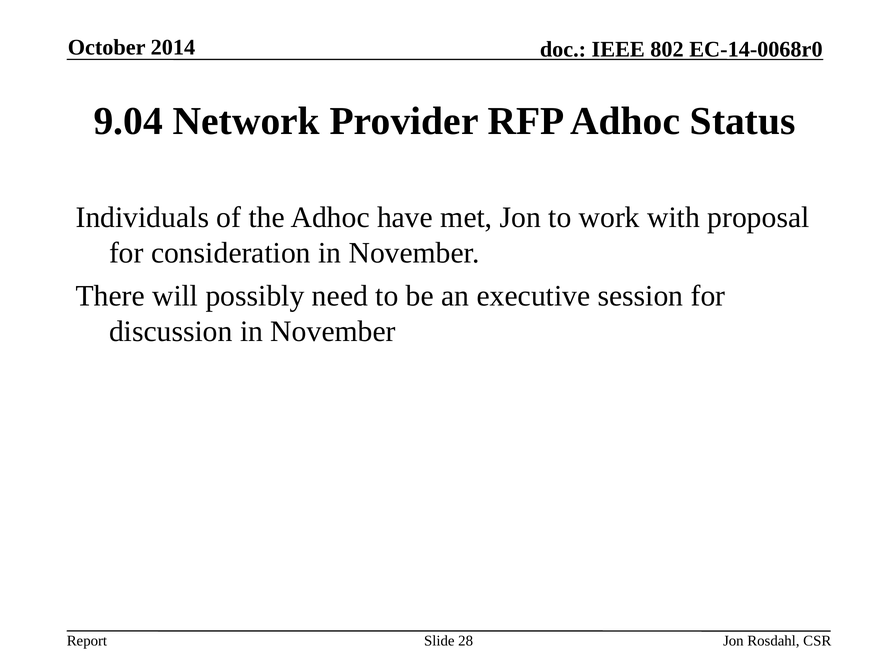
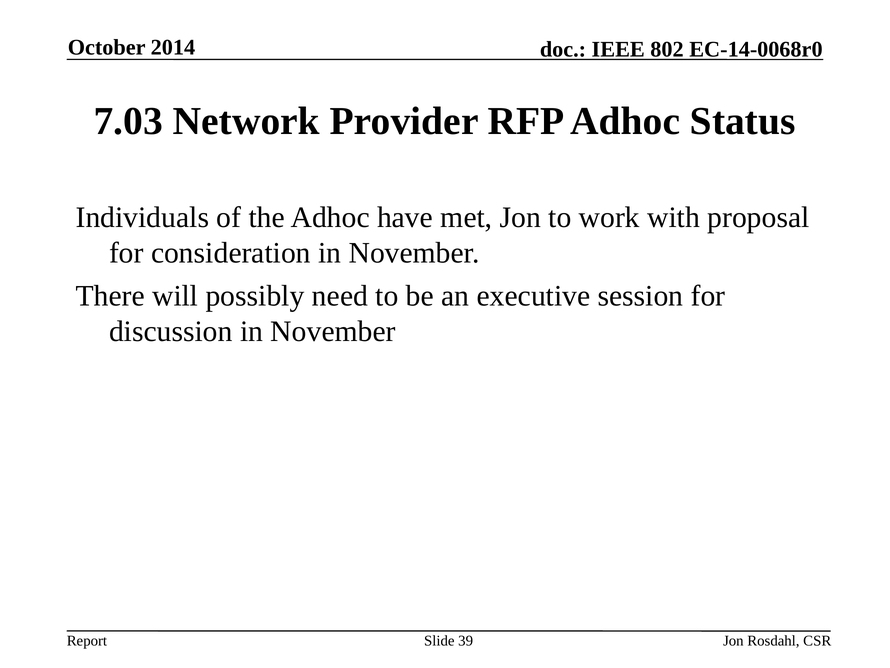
9.04: 9.04 -> 7.03 (128, 121)
28: 28 -> 39 (466, 640)
